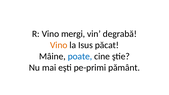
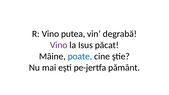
mergi: mergi -> putea (73, 34)
Vino colour: orange -> purple (59, 45)
pe-primi: pe-primi -> pe-jertfa (90, 68)
